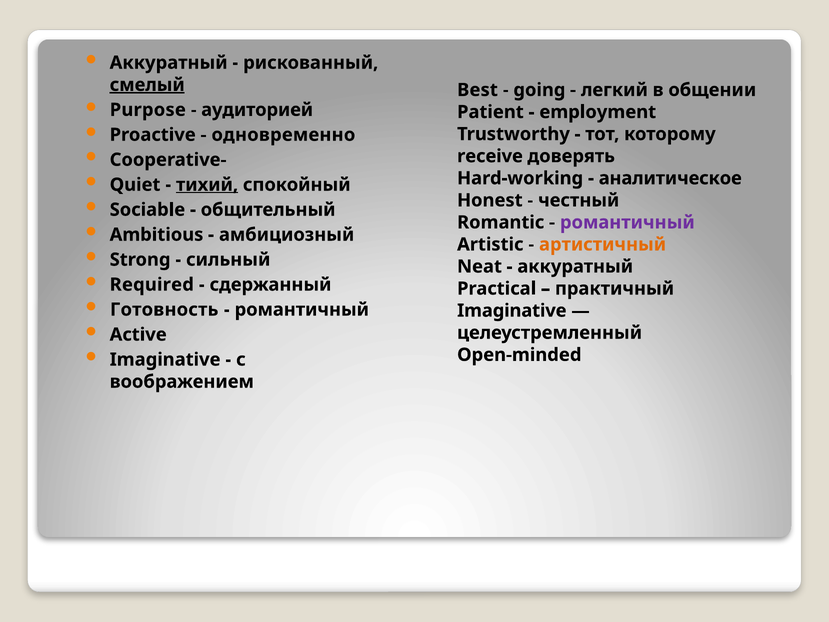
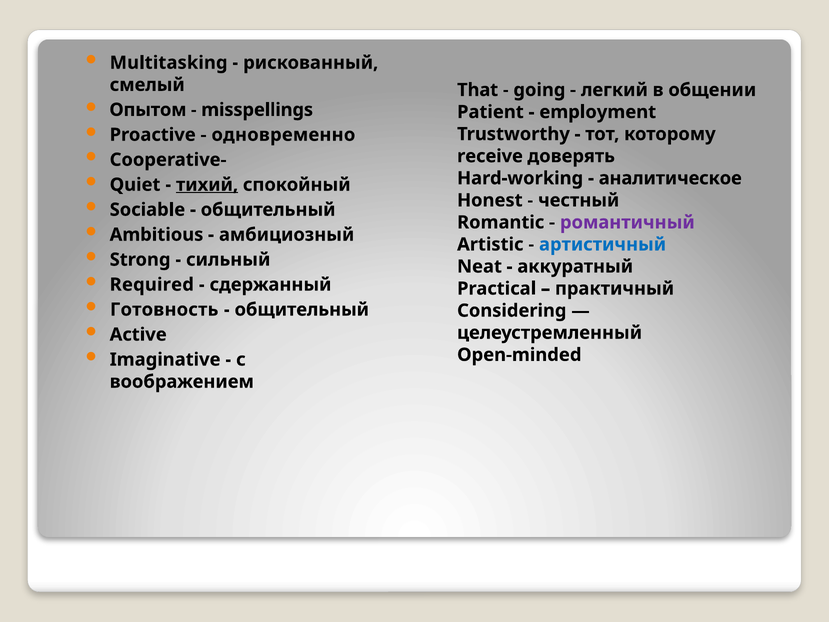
Аккуратный: Аккуратный -> Multitasking (169, 63)
смелый underline: present -> none (147, 85)
Best: Best -> That (478, 90)
Purpose: Purpose -> Опытом (148, 110)
аудиторией: аудиторией -> misspellings (257, 110)
артистичный colour: orange -> blue (603, 244)
романтичный: романтичный -> общительный (302, 310)
Imaginative: Imaginative -> Considering (512, 311)
